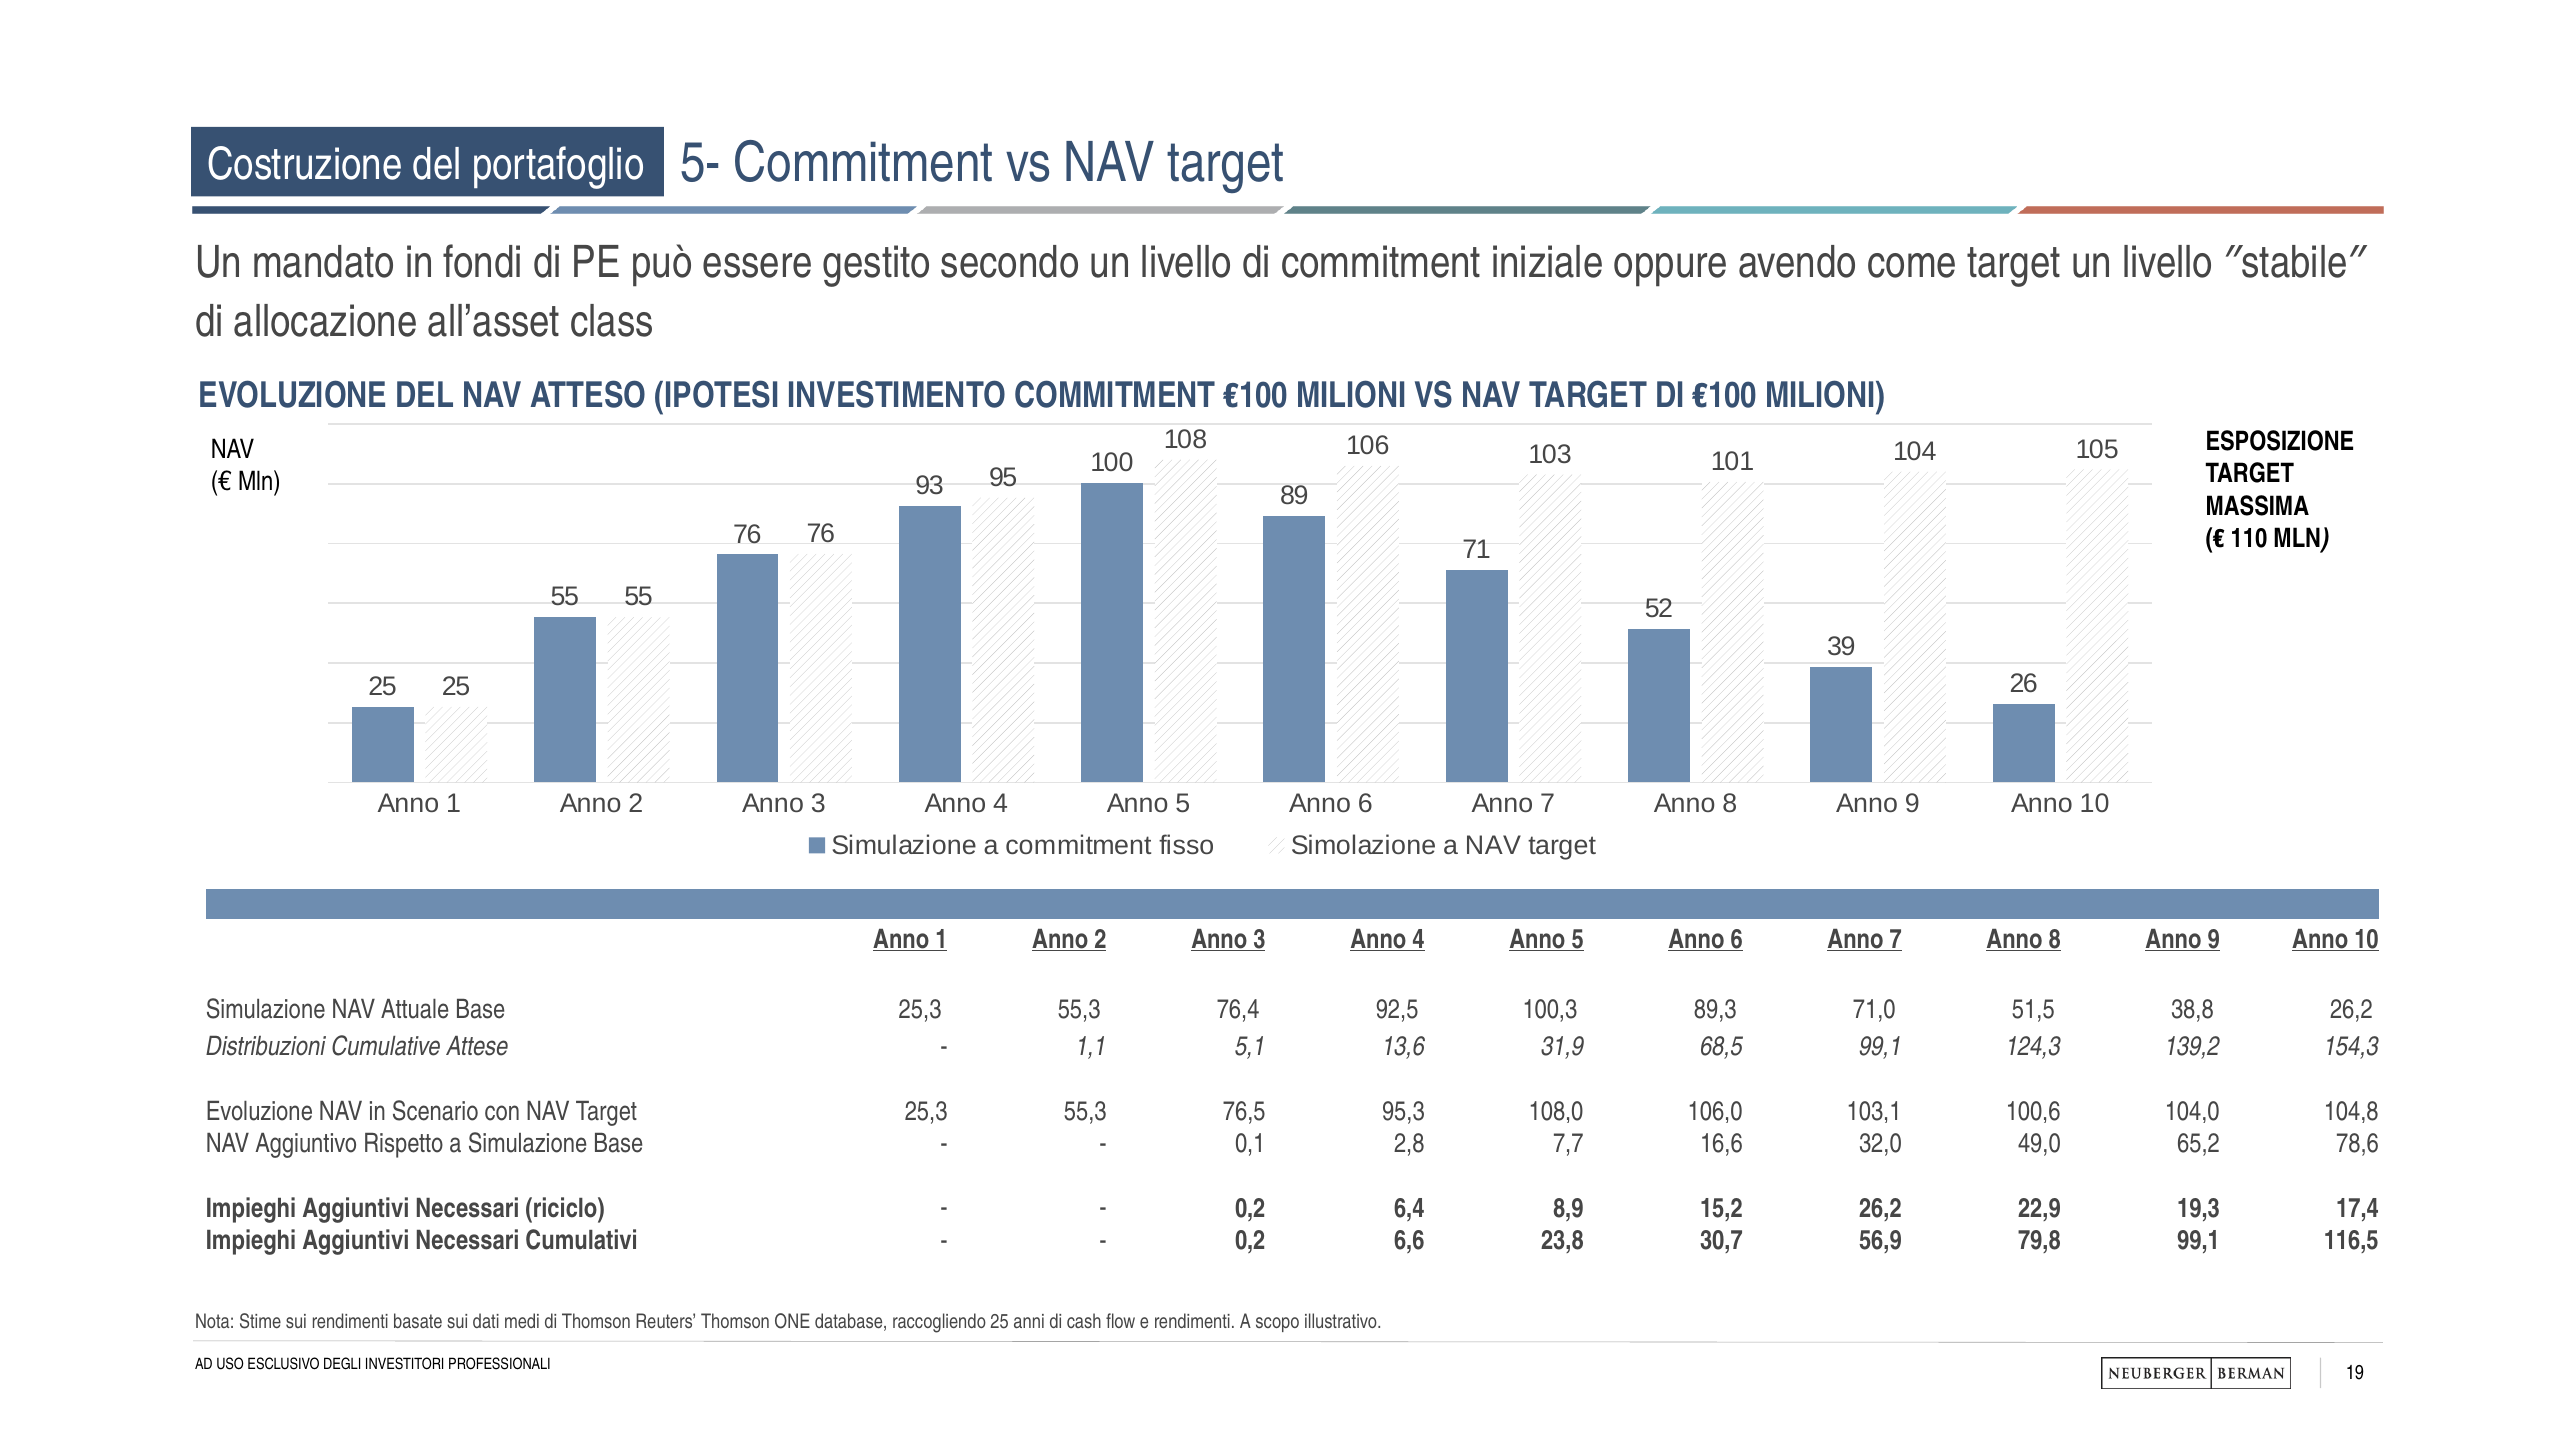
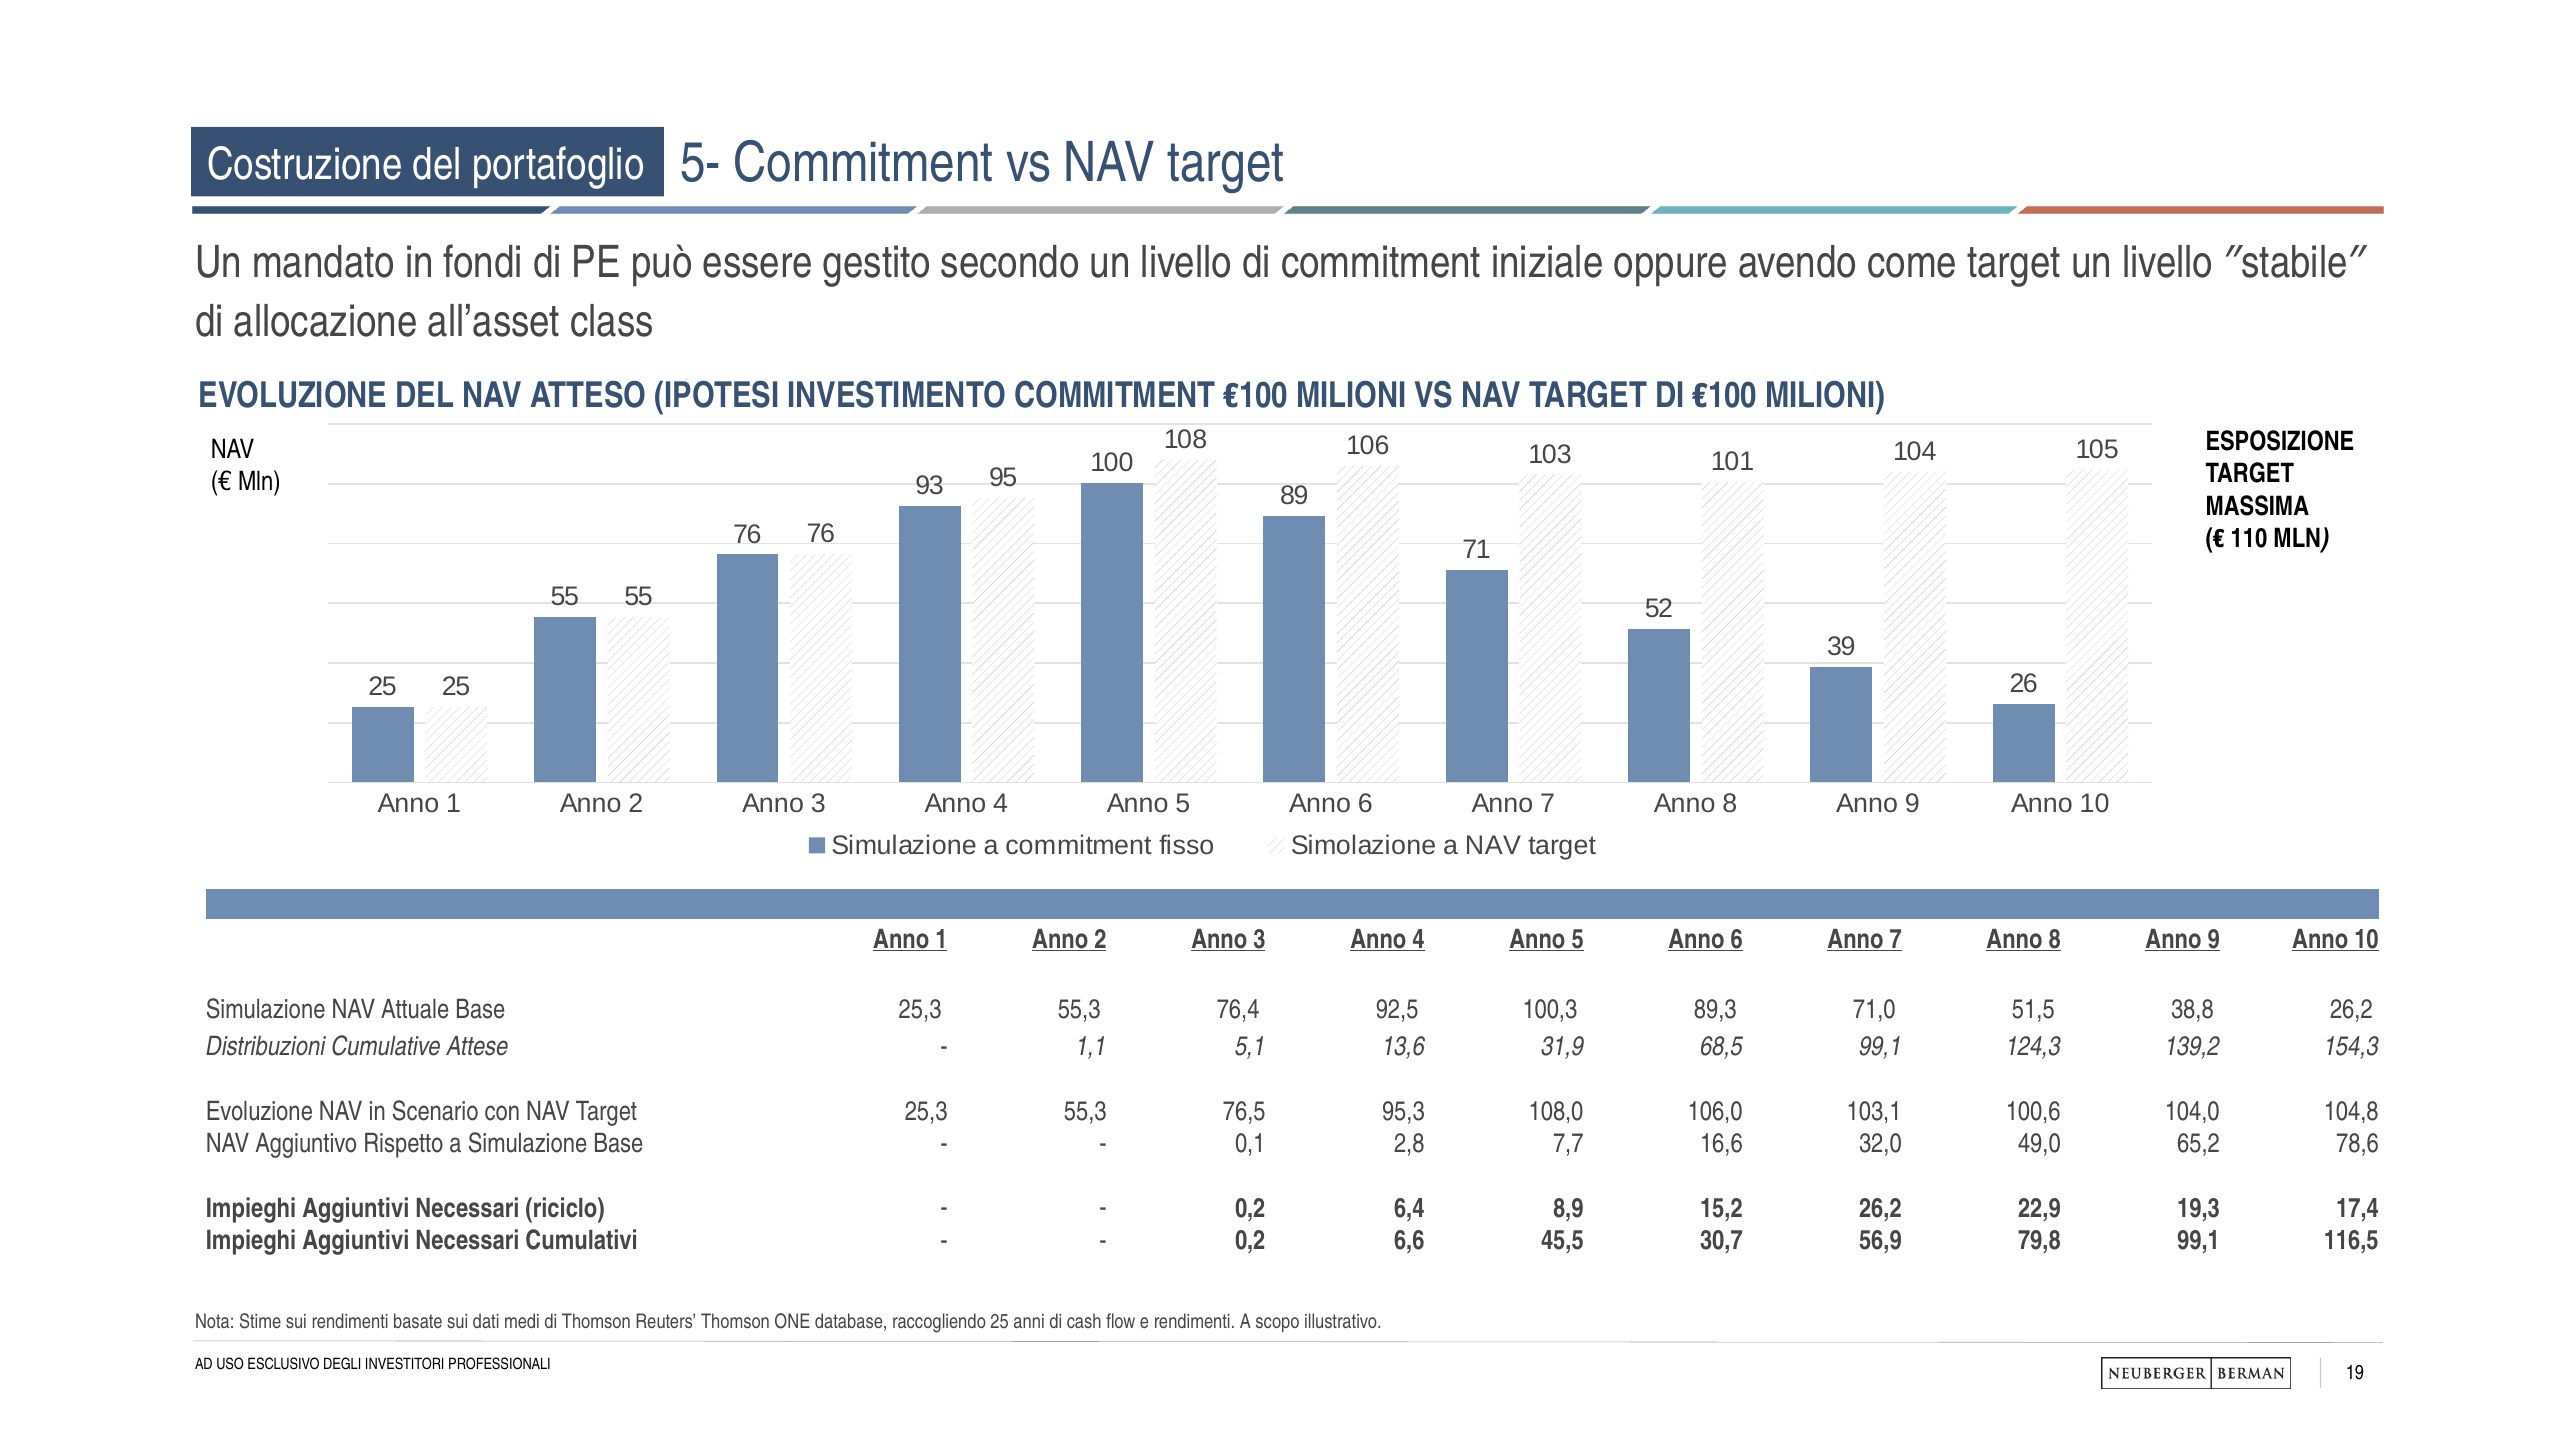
23,8: 23,8 -> 45,5 (1562, 1241)
